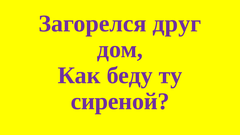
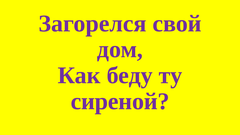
друг: друг -> свой (177, 24)
